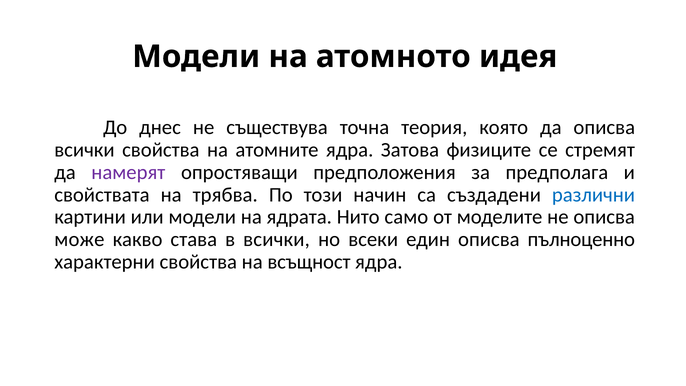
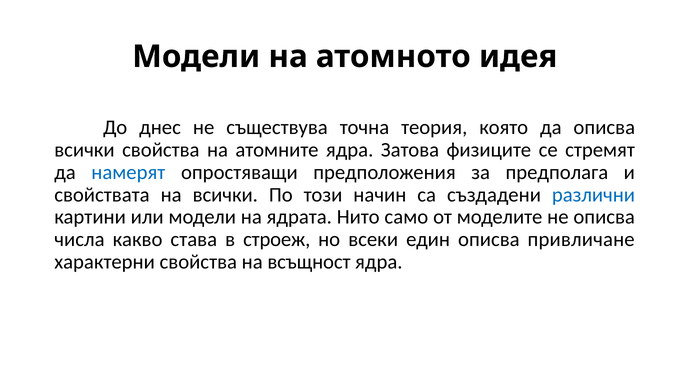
намерят colour: purple -> blue (128, 172)
на трябва: трябва -> всички (225, 195)
може: може -> числа (79, 239)
в всички: всички -> строеж (277, 239)
пълноценно: пълноценно -> привличане (581, 239)
